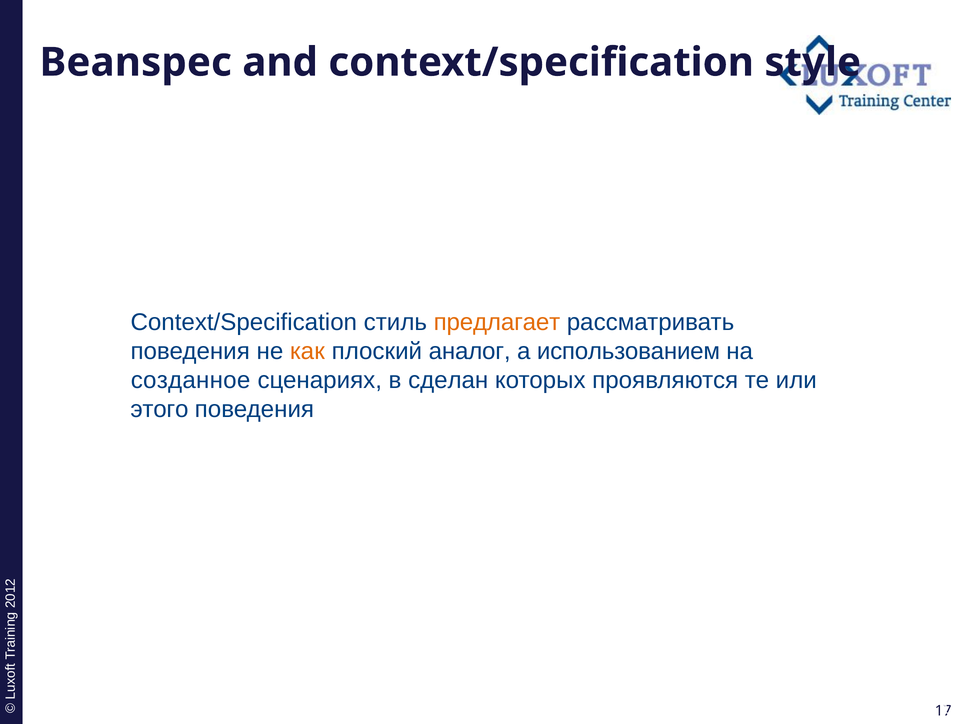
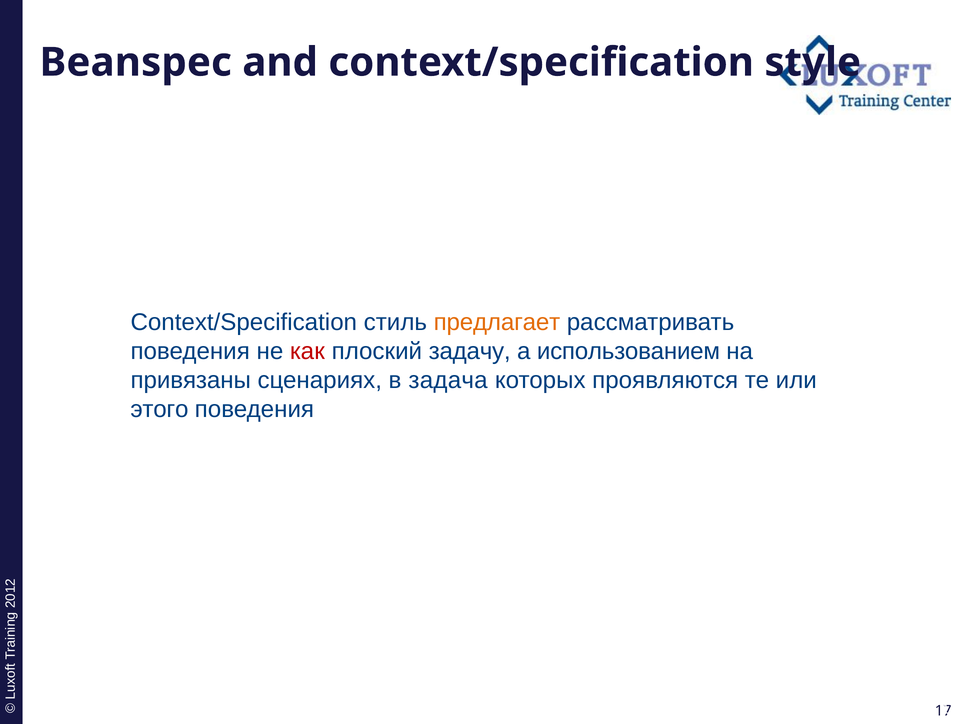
как colour: orange -> red (307, 351)
аналог: аналог -> задачу (470, 351)
созданное: созданное -> привязаны (191, 380)
сделан: сделан -> задача (448, 380)
